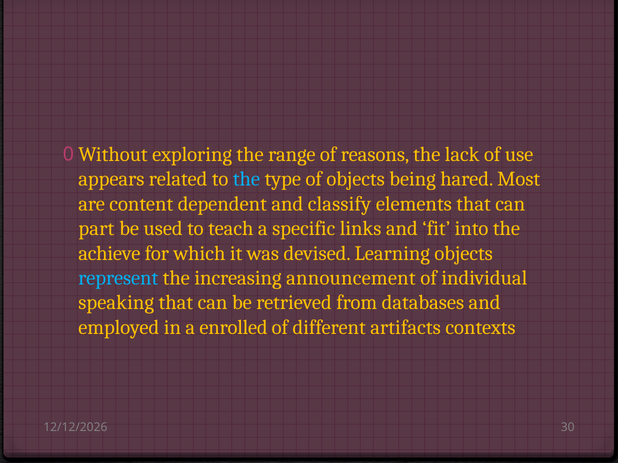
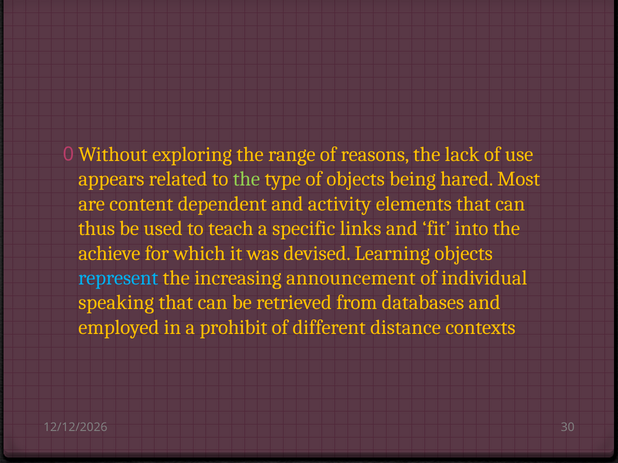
the colour: light blue -> light green (246, 179)
classify: classify -> activity (340, 204)
part: part -> thus (97, 229)
enrolled: enrolled -> prohibit (234, 328)
artifacts: artifacts -> distance (406, 328)
